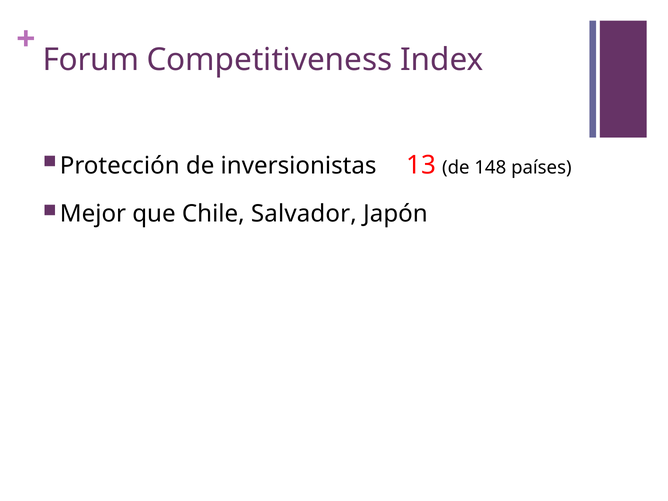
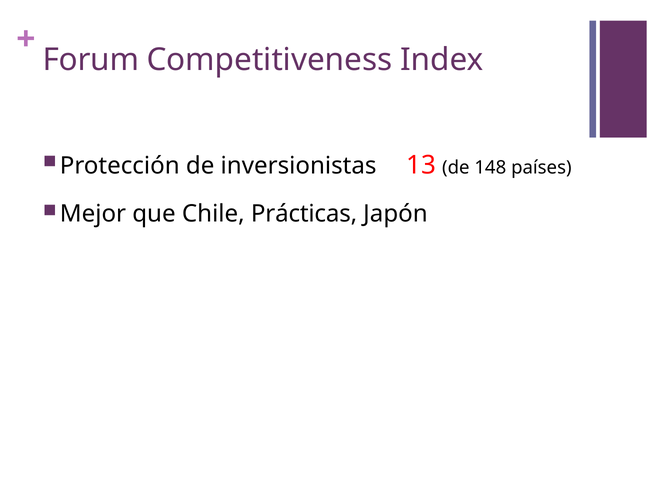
Salvador: Salvador -> Prácticas (304, 214)
